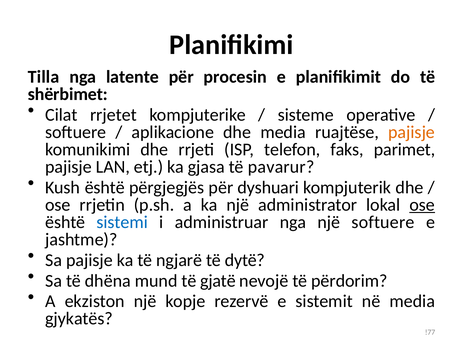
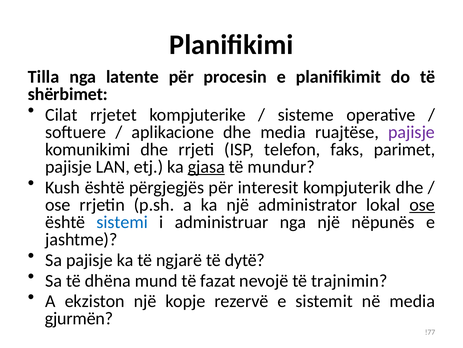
pajisje colour: orange -> purple (412, 132)
gjasa underline: none -> present (206, 166)
pavarur: pavarur -> mundur (281, 166)
dyshuari: dyshuari -> interesit (268, 187)
një softuere: softuere -> nëpunës (383, 222)
gjatë: gjatë -> fazat (218, 280)
përdorim: përdorim -> trajnimin (349, 280)
gjykatës: gjykatës -> gjurmën (79, 318)
